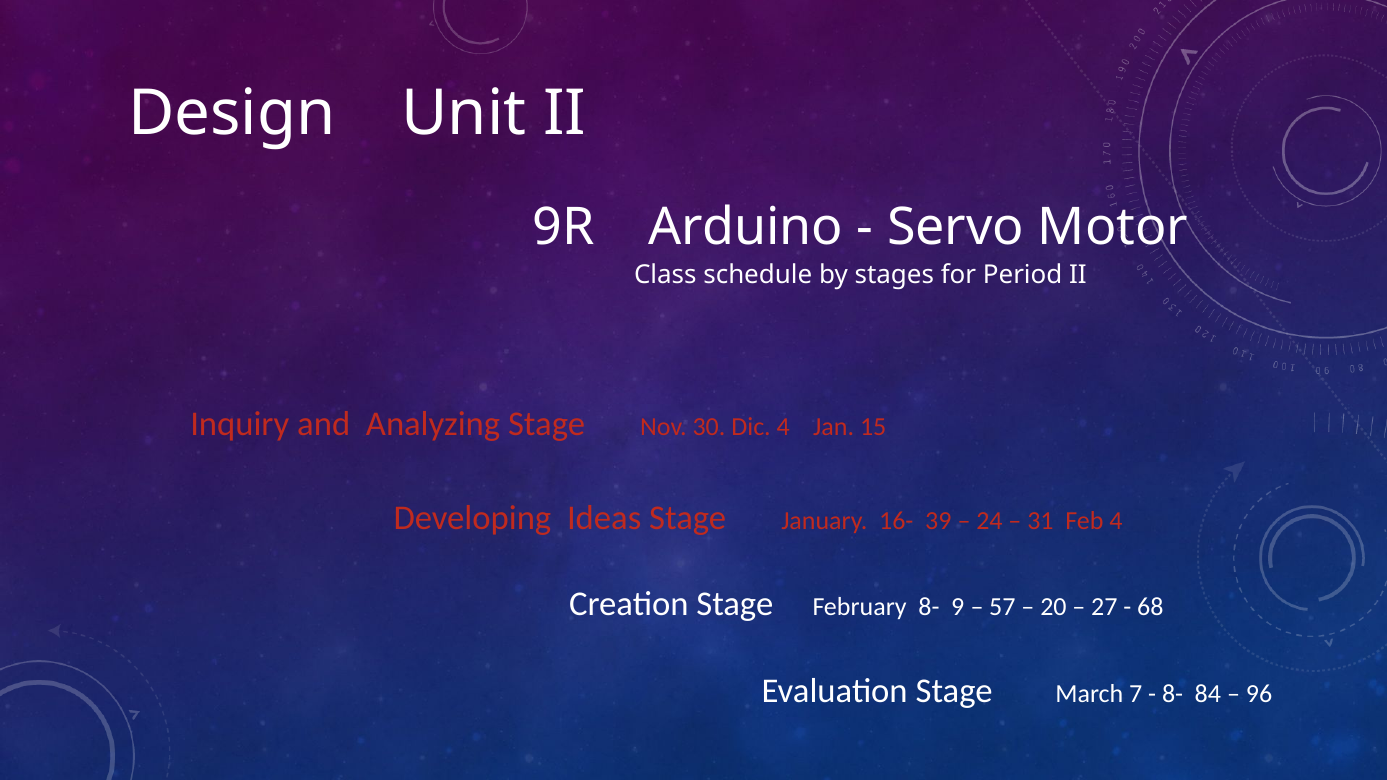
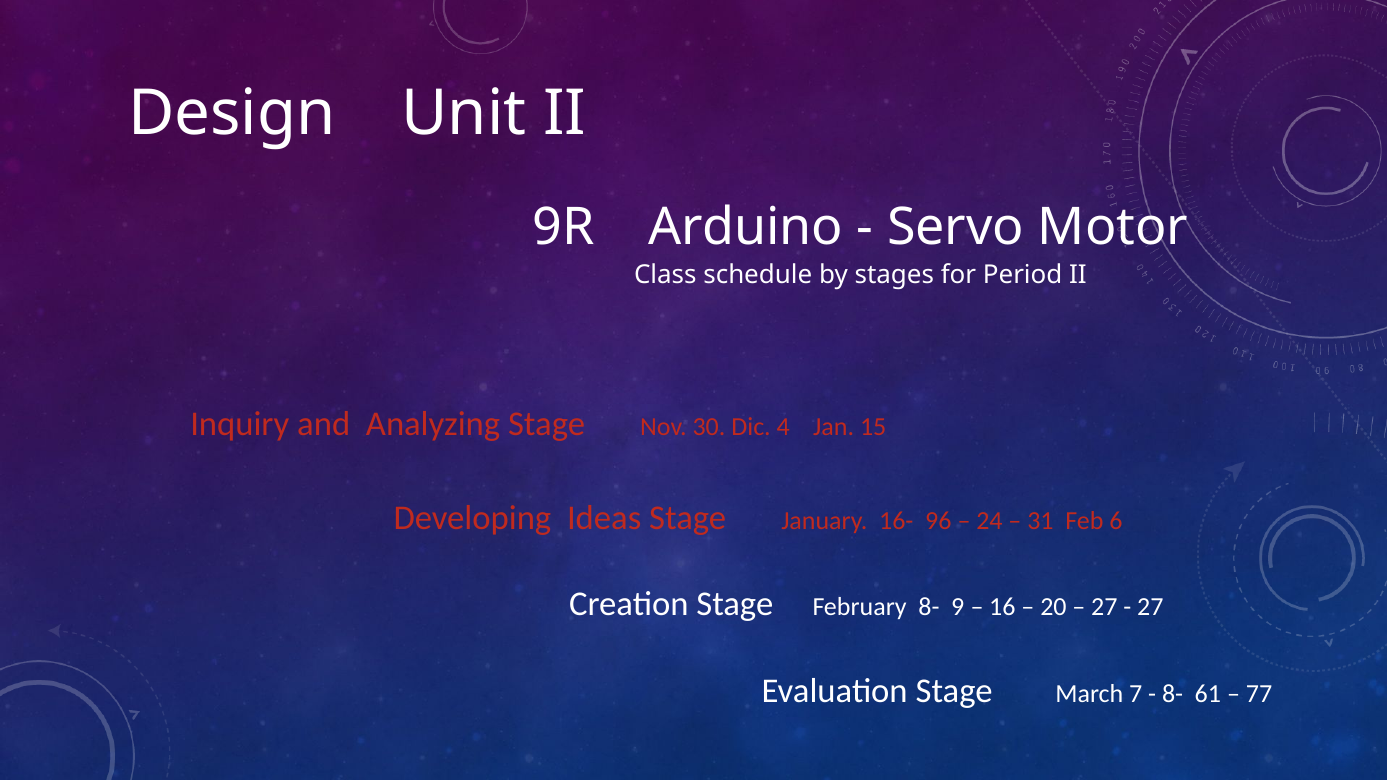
39: 39 -> 96 (938, 521)
Feb 4: 4 -> 6 (1116, 521)
57: 57 -> 16 (1002, 607)
68: 68 -> 27 (1150, 607)
84: 84 -> 61 (1208, 694)
96: 96 -> 77 (1259, 694)
